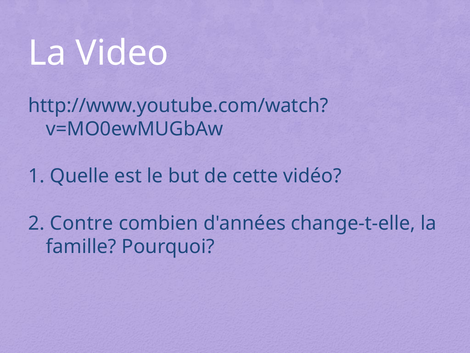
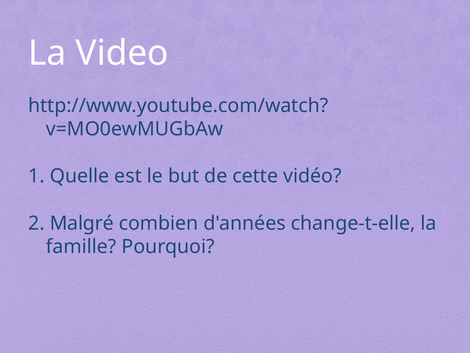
Contre: Contre -> Malgré (82, 223)
